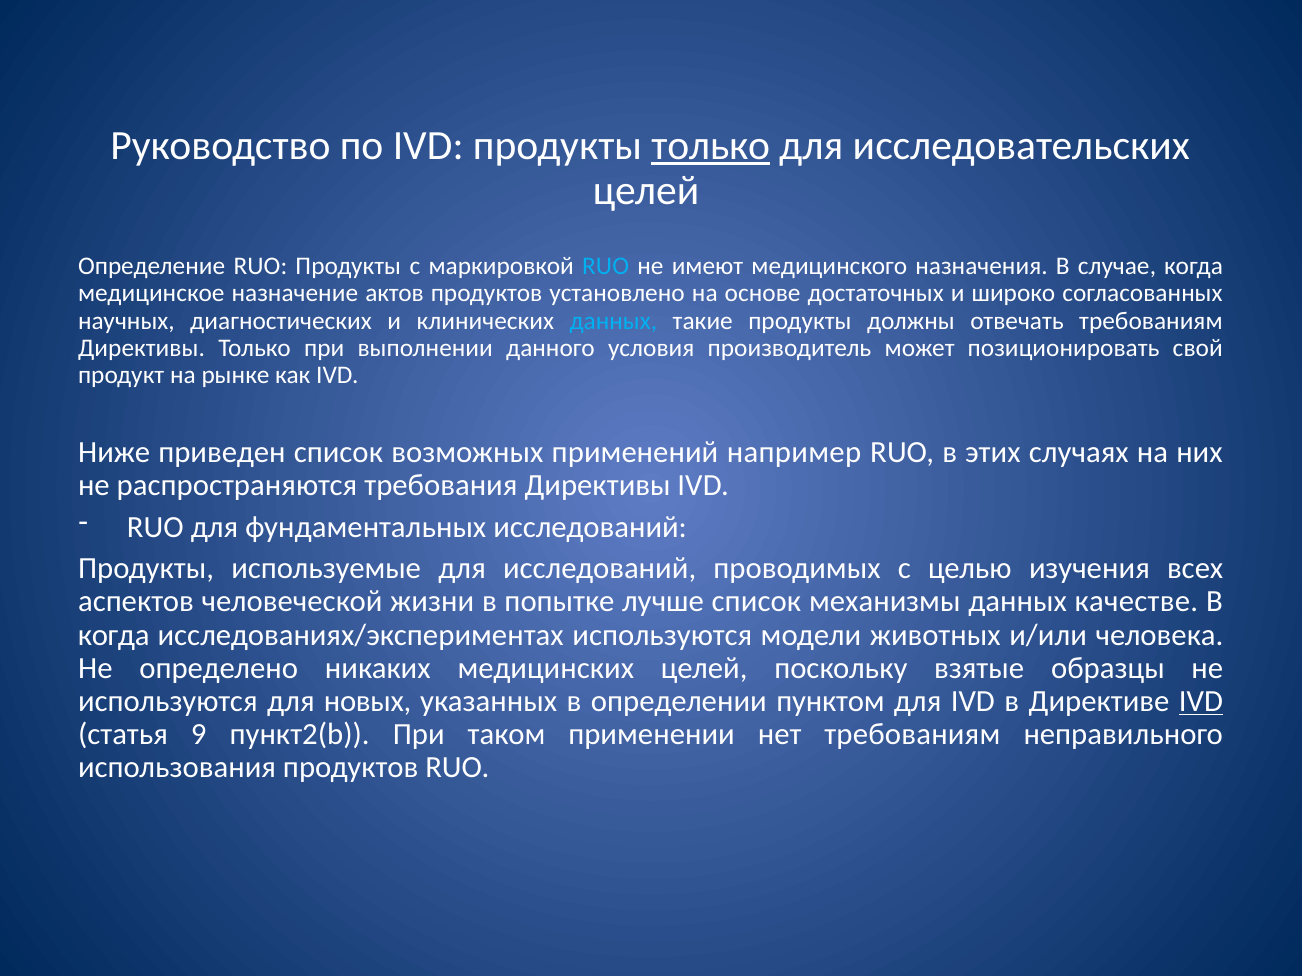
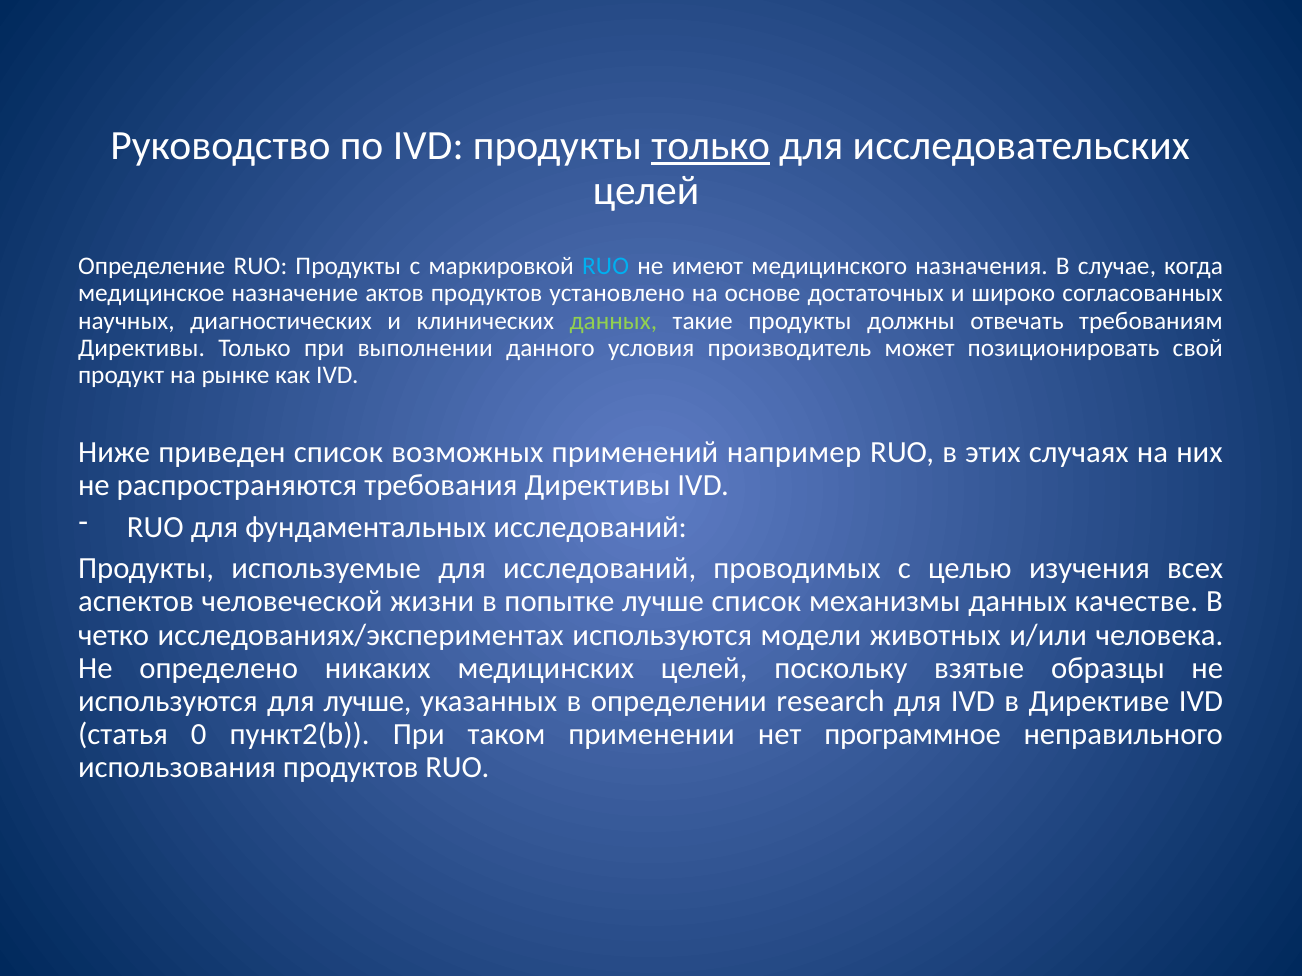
данных colour: light blue -> light green (613, 321)
когда: когда -> четко (114, 635)
для новых: новых -> лучше (368, 702)
пунктом: пунктом -> research (830, 702)
IVD underline: present -> none (1201, 702)
9: 9 -> 0 (199, 735)
нет требованиям: требованиям -> программное (913, 735)
